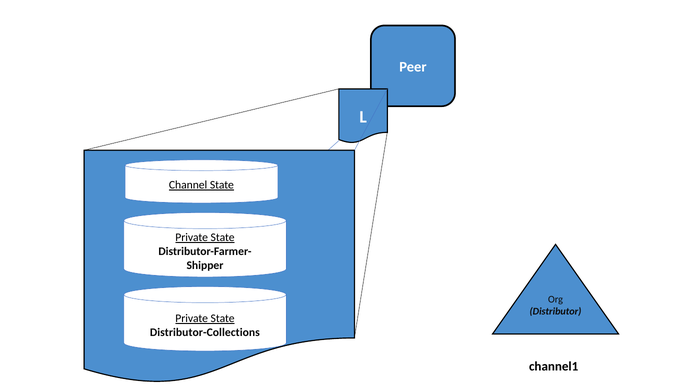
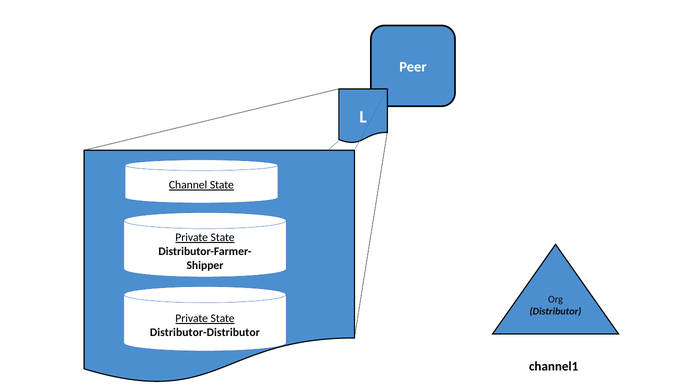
Distributor-Collections: Distributor-Collections -> Distributor-Distributor (205, 332)
